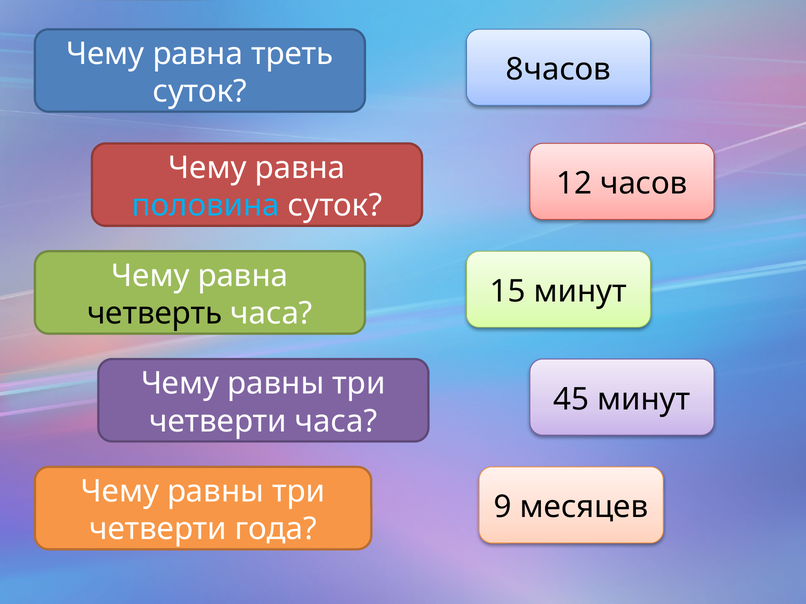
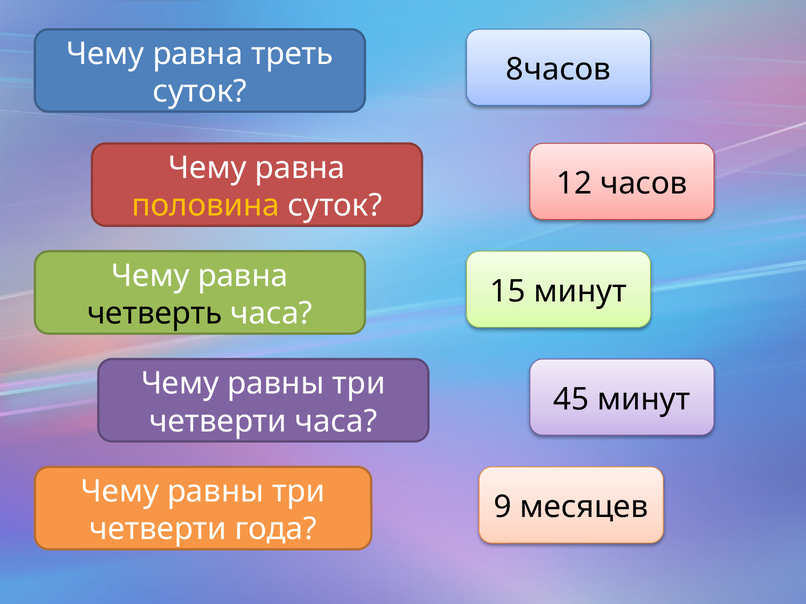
половина colour: light blue -> yellow (206, 206)
